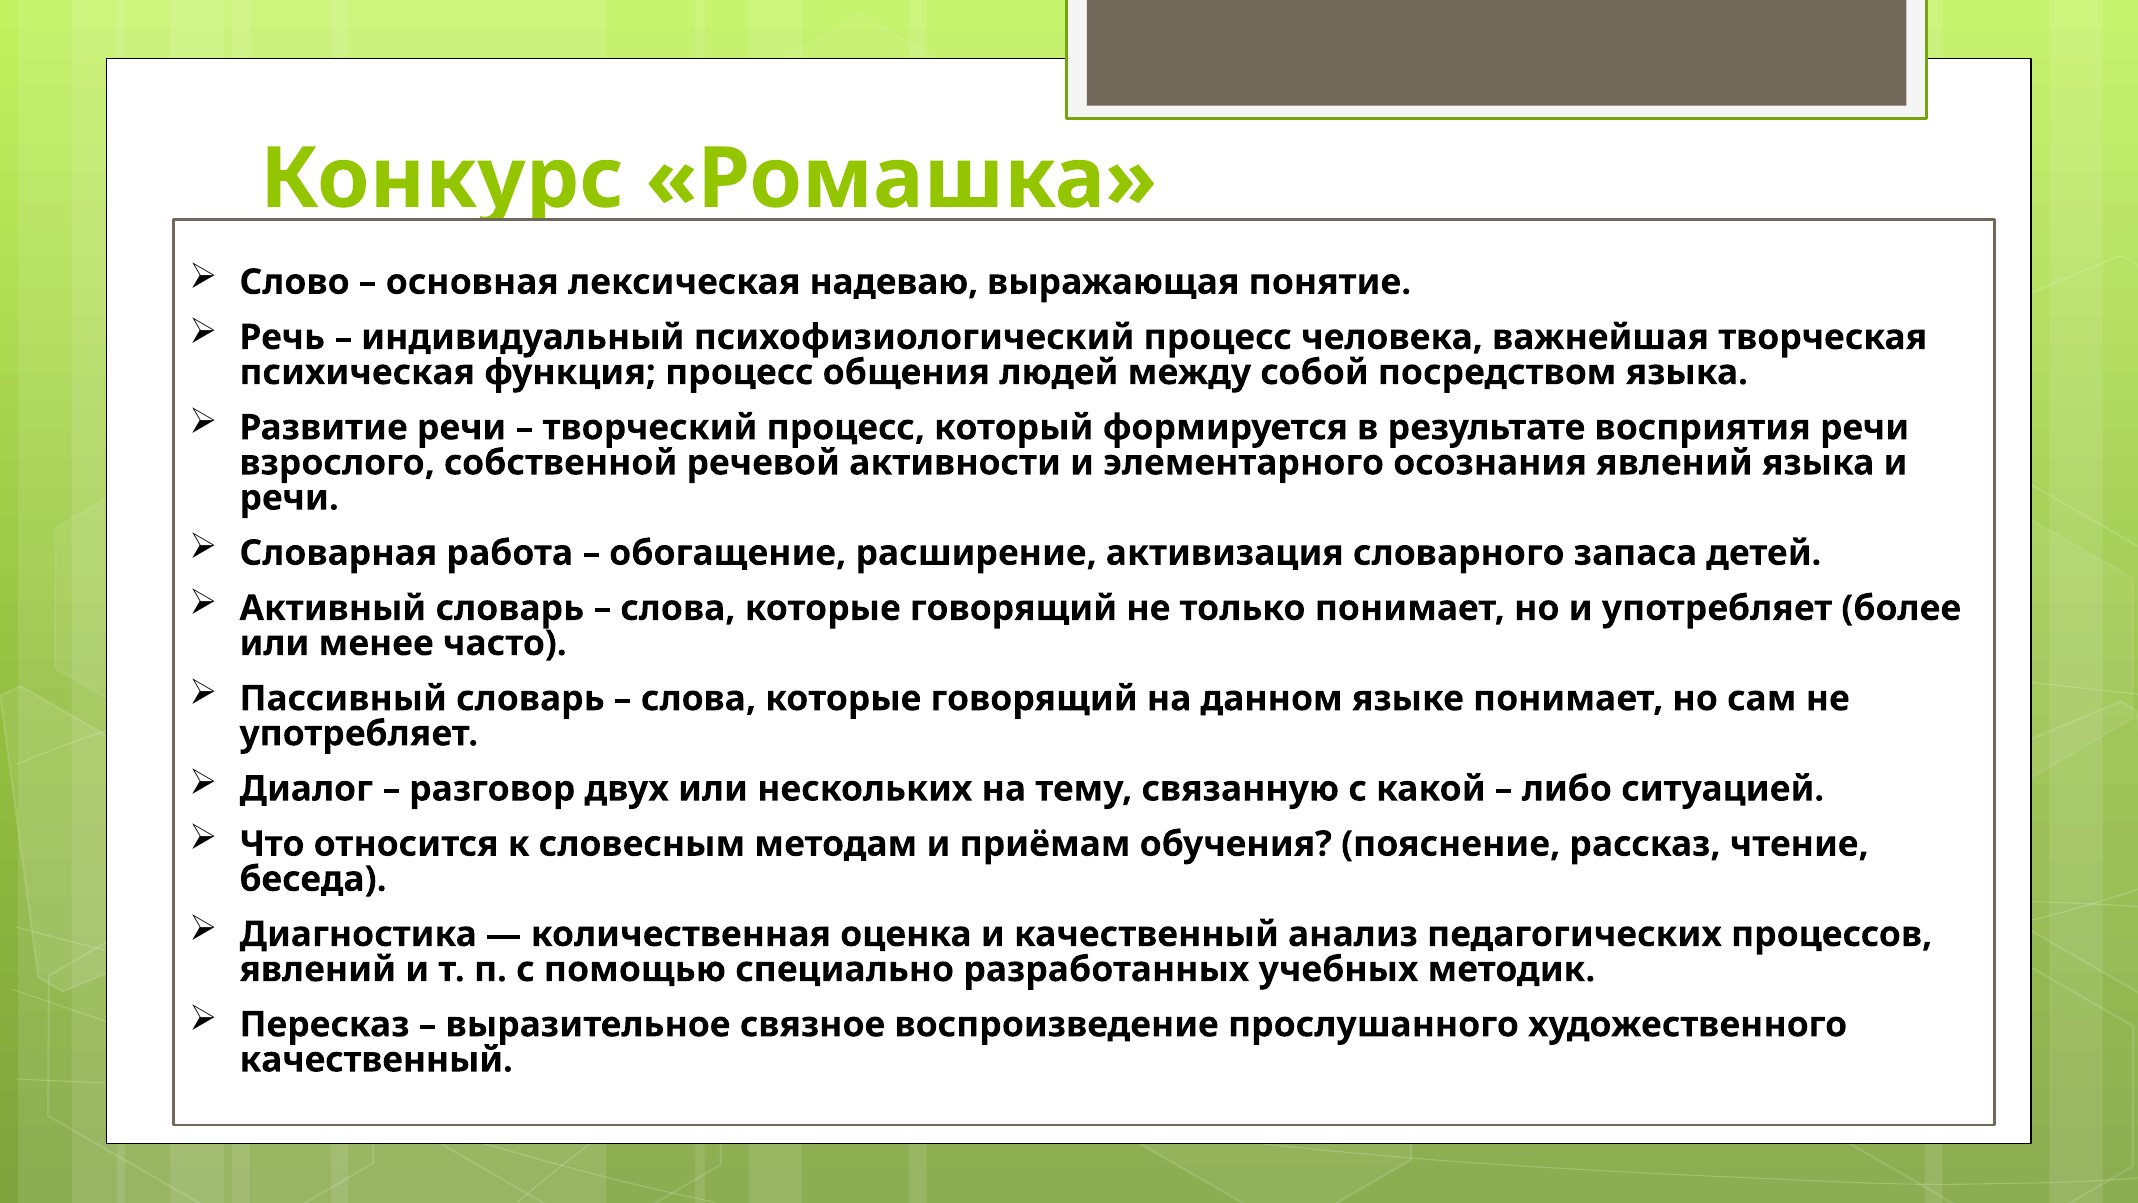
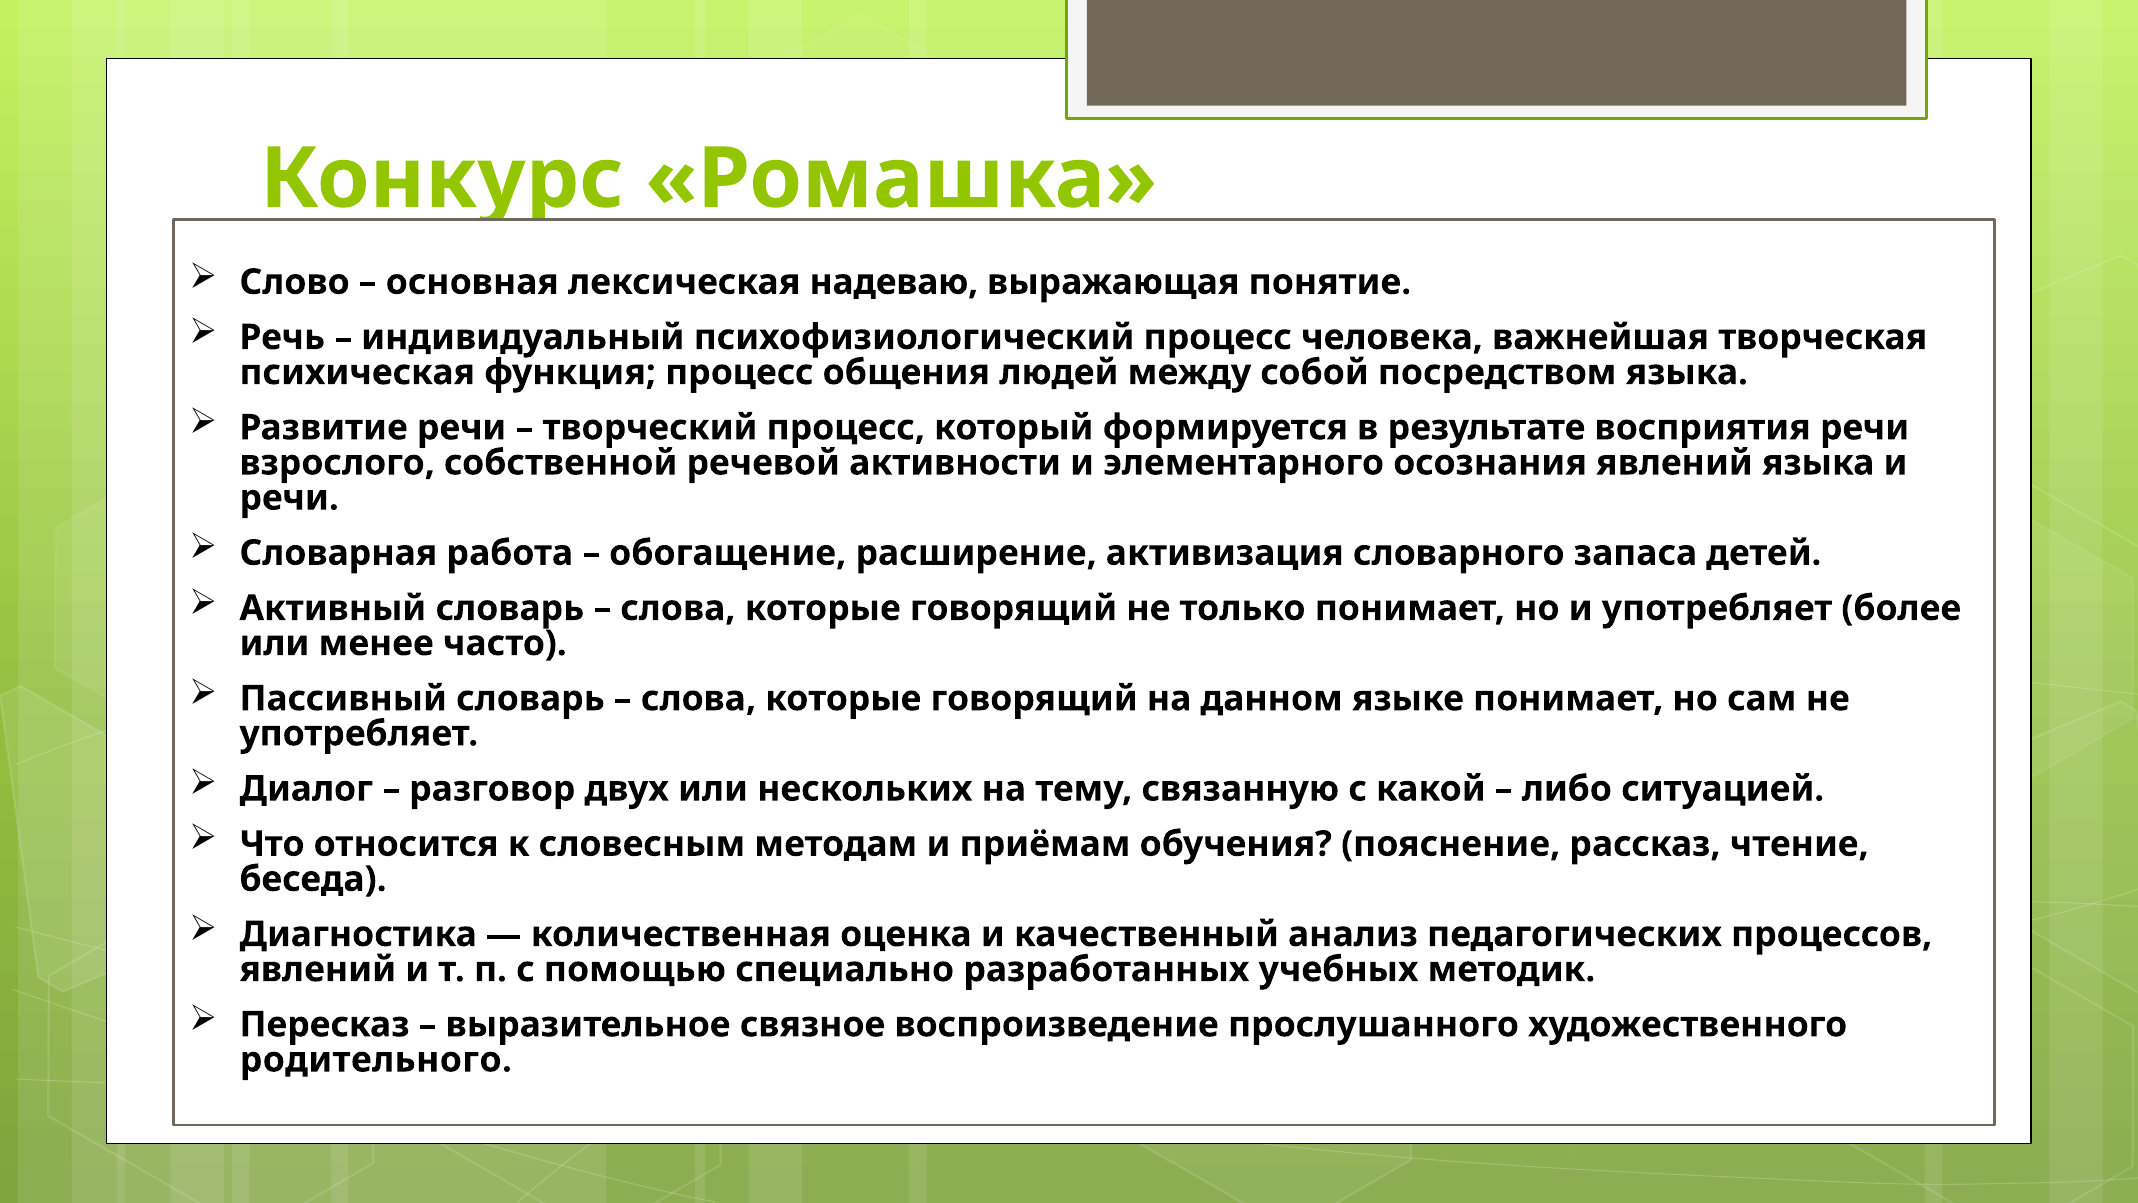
качественный: качественный -> родительного (376, 1059)
